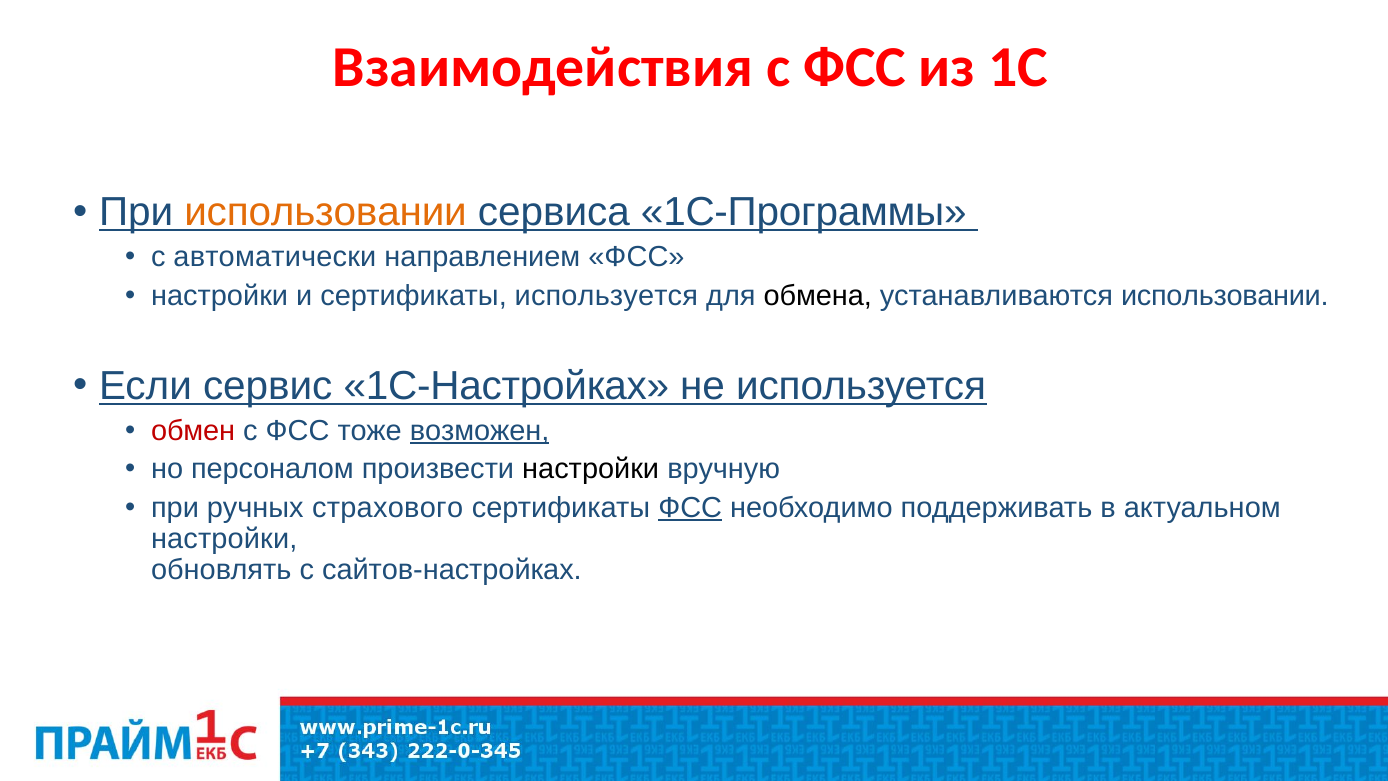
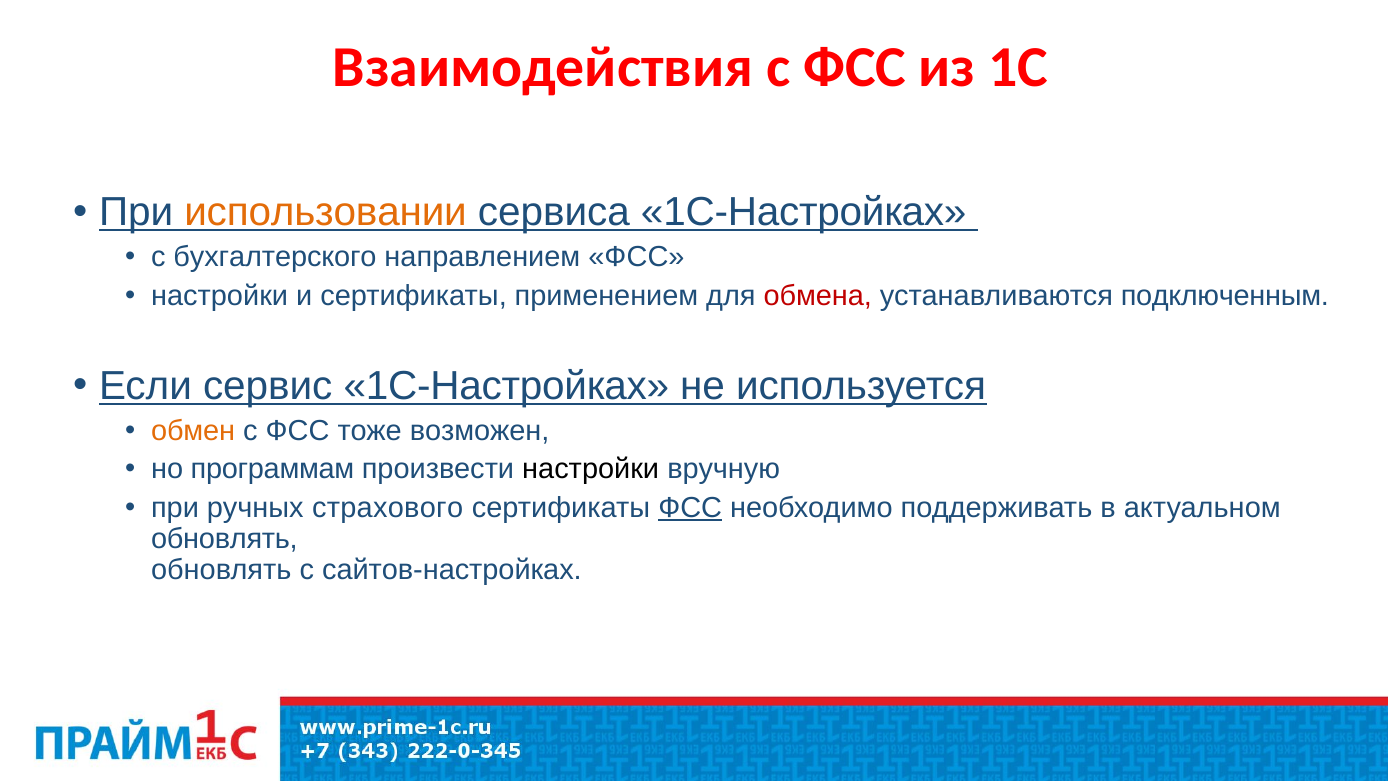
сервиса 1С-Программы: 1С-Программы -> 1С-Настройках (804, 212)
автоматически: автоматически -> бухгалтерского (275, 257)
сертификаты используется: используется -> применением (606, 296)
обмена colour: black -> red (818, 296)
устанавливаются использовании: использовании -> подключенным (1225, 296)
обмен colour: red -> orange (193, 431)
возможен underline: present -> none (480, 431)
персоналом: персоналом -> программам (273, 469)
настройки: настройки -> обновлять (224, 539)
